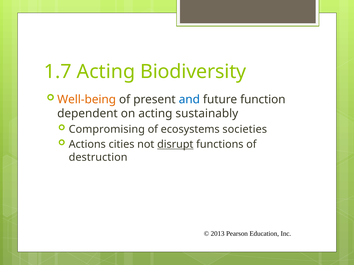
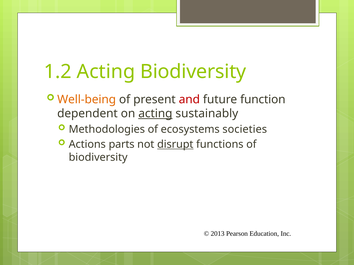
1.7: 1.7 -> 1.2 (58, 72)
and colour: blue -> red (189, 100)
acting underline: none -> present (155, 114)
Compromising: Compromising -> Methodologies (107, 129)
cities: cities -> parts (122, 145)
destruction: destruction -> biodiversity (98, 158)
